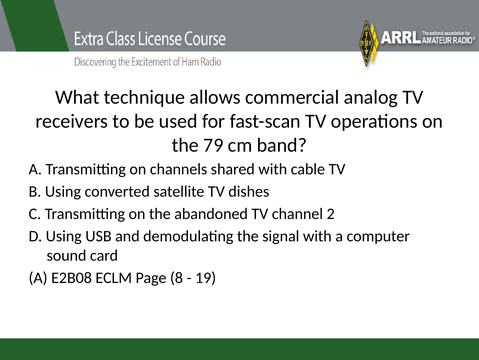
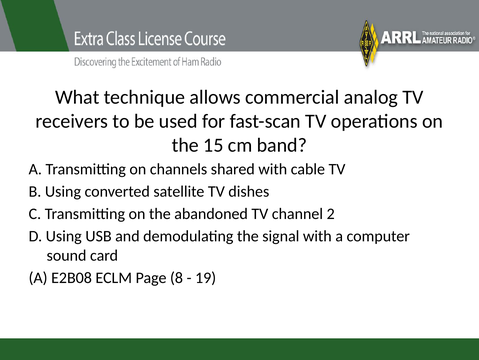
79: 79 -> 15 (213, 145)
